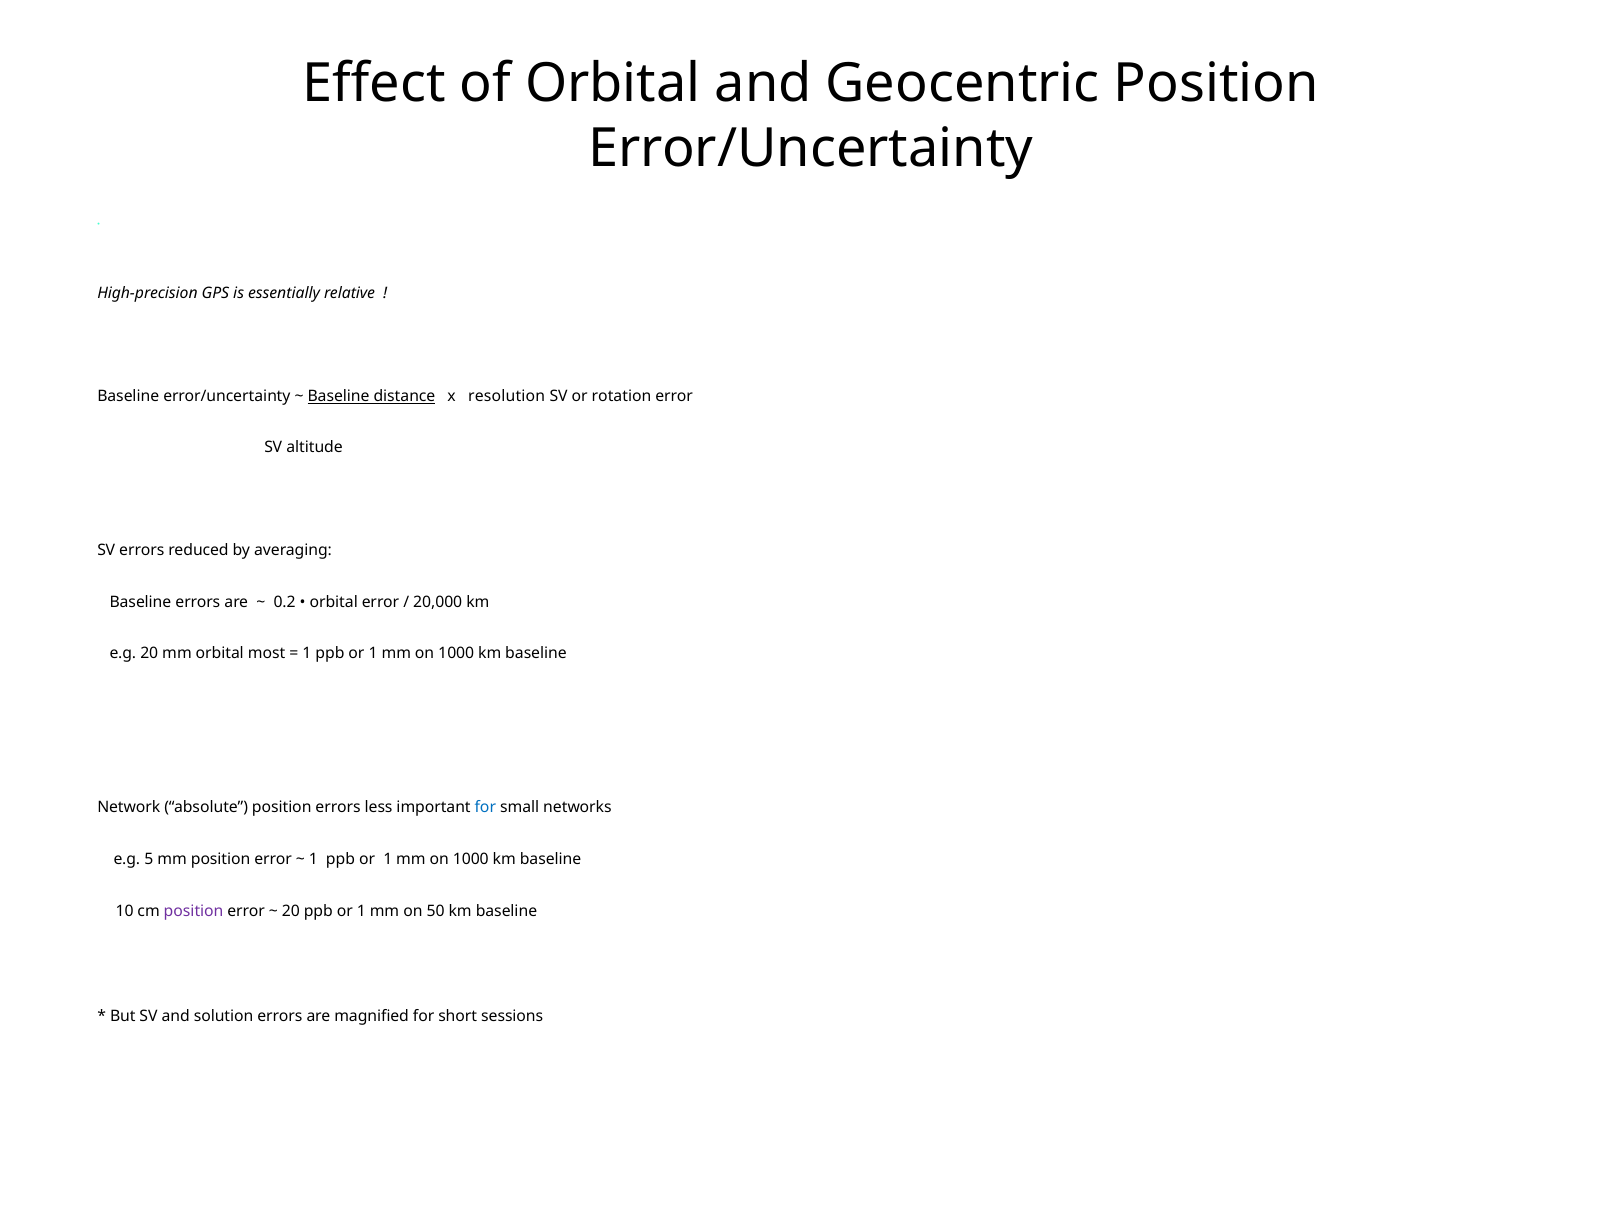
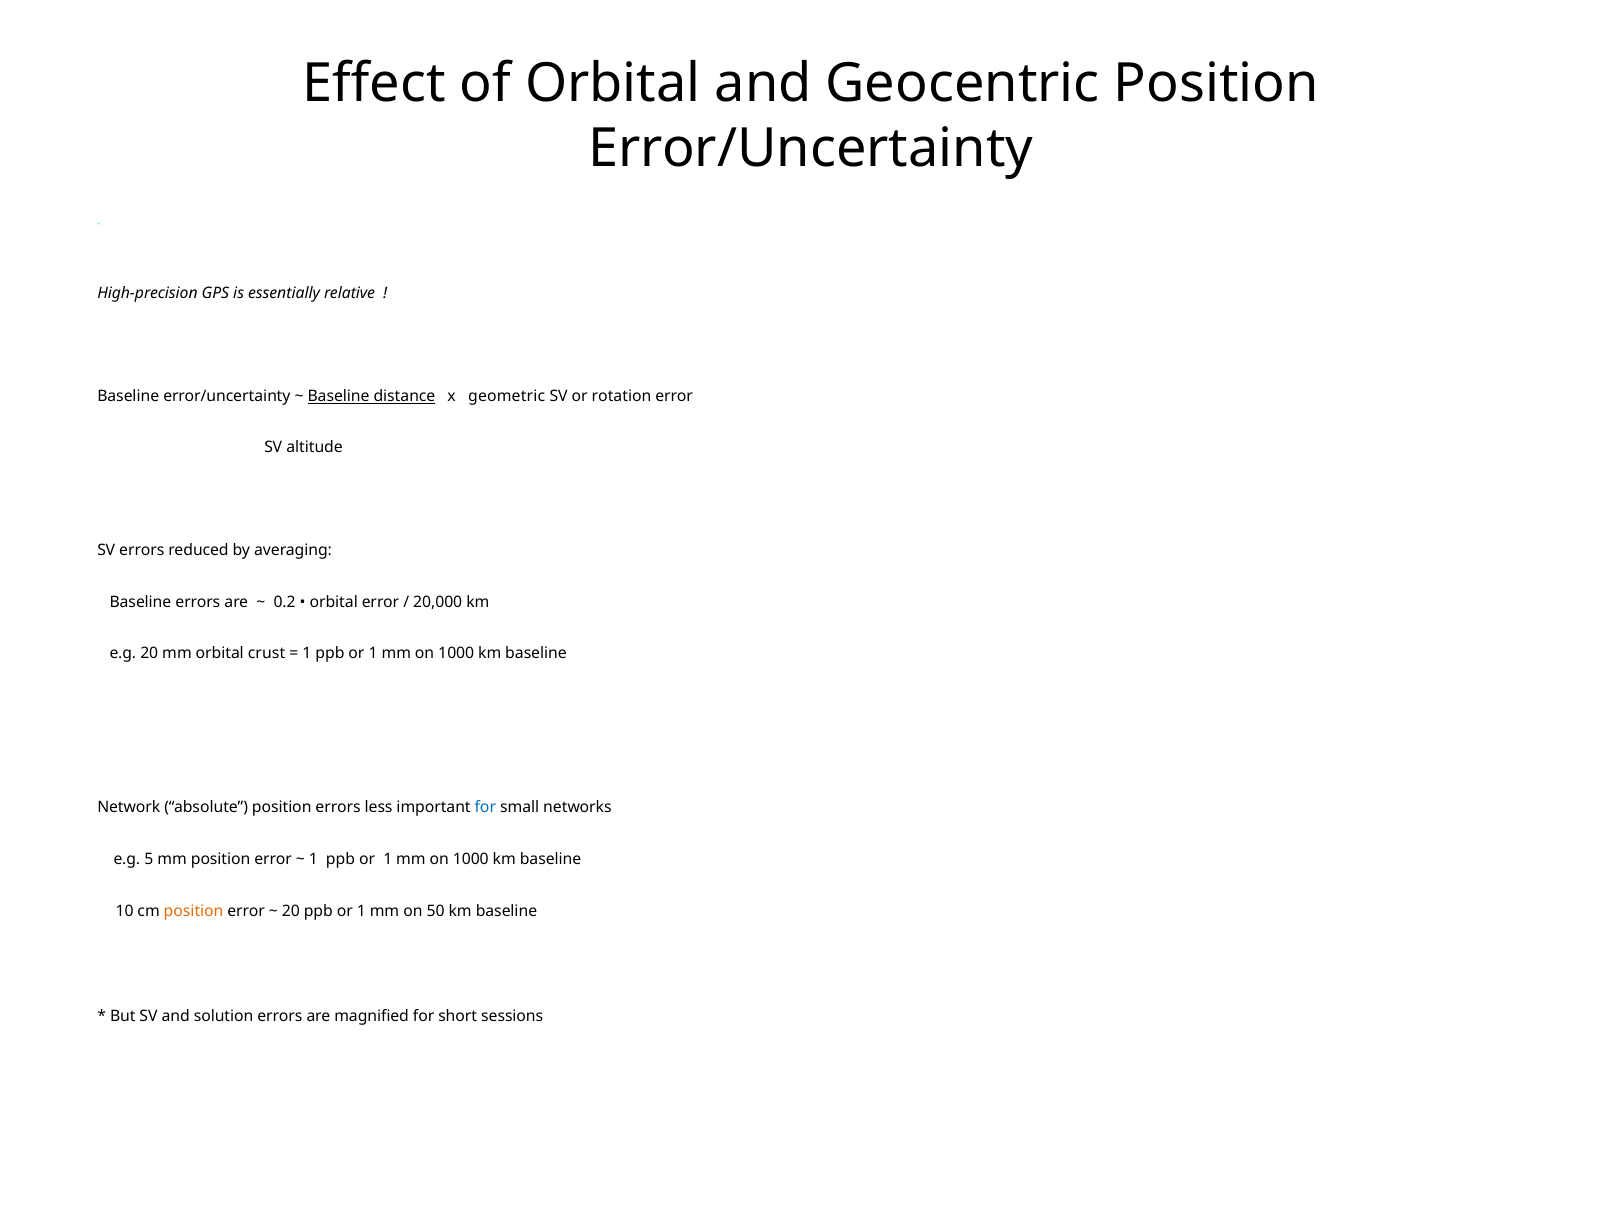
resolution: resolution -> geometric (507, 396)
most: most -> crust (267, 653)
position colour: purple -> orange (194, 911)
